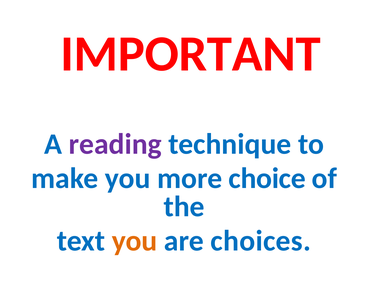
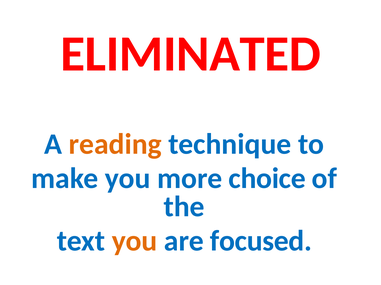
IMPORTANT: IMPORTANT -> ELIMINATED (191, 54)
reading colour: purple -> orange (115, 144)
choices: choices -> focused (261, 242)
